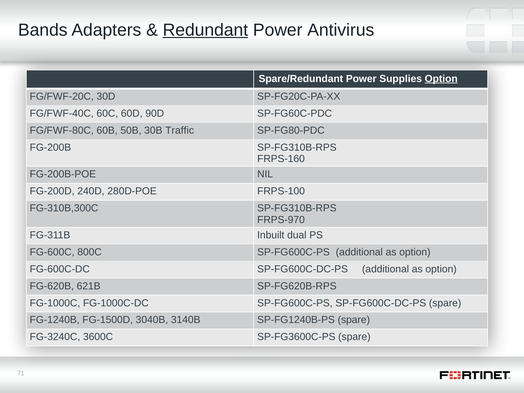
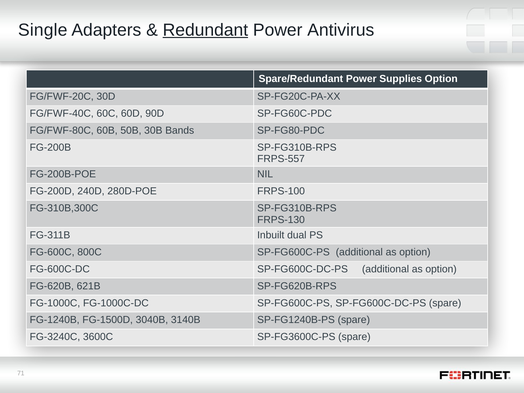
Bands: Bands -> Single (43, 30)
Option underline: present -> none (441, 79)
Traffic: Traffic -> Bands (180, 130)
FRPS-160: FRPS-160 -> FRPS-557 (281, 159)
FRPS-970: FRPS-970 -> FRPS-130 (281, 220)
